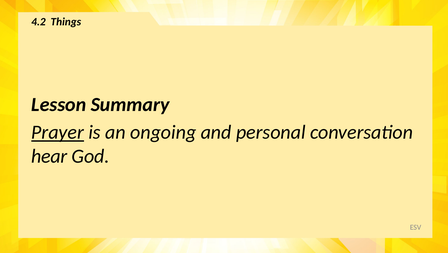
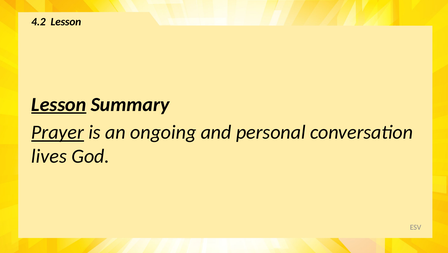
4.2 Things: Things -> Lesson (66, 22)
Lesson underline: none -> present (59, 104)
hear: hear -> lives (49, 156)
